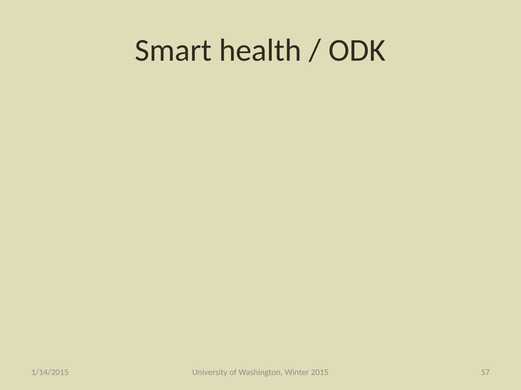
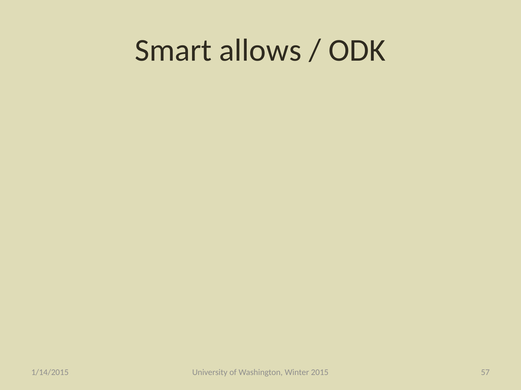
health: health -> allows (260, 50)
